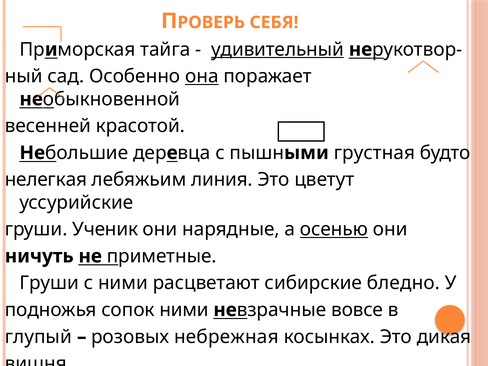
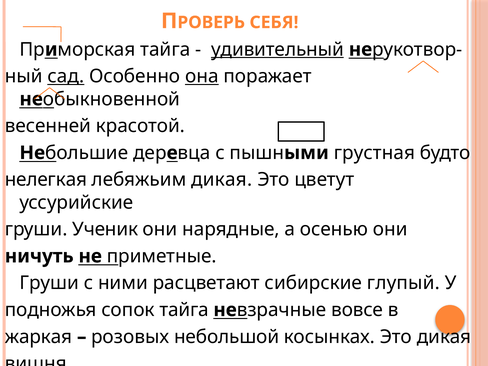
сад underline: none -> present (66, 76)
лебяжьим линия: линия -> дикая (222, 180)
осенью underline: present -> none (334, 229)
бледно: бледно -> глупый (403, 283)
сопок ними: ними -> тайга (184, 310)
глупый: глупый -> жаркая (38, 337)
небрежная: небрежная -> небольшой (227, 337)
